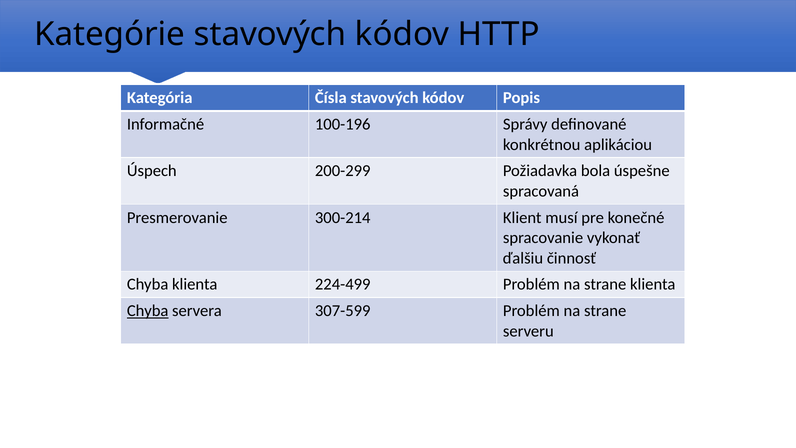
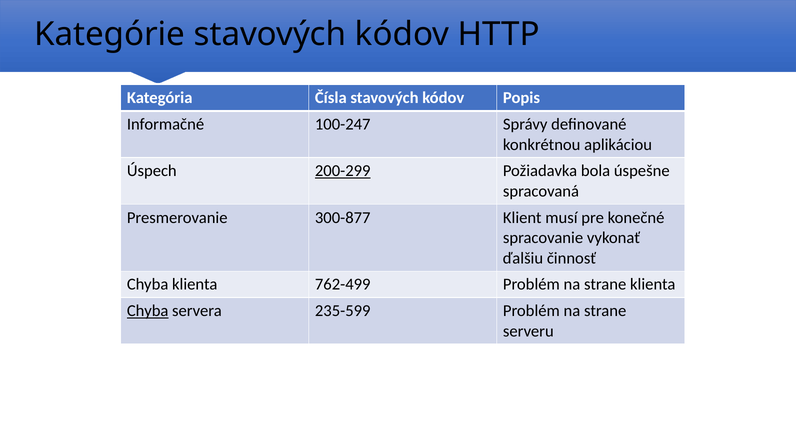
100-196: 100-196 -> 100-247 (343, 124)
200-299 underline: none -> present (343, 171)
300-214: 300-214 -> 300-877 (343, 217)
224-499: 224-499 -> 762-499 (343, 284)
307-599: 307-599 -> 235-599 (343, 311)
